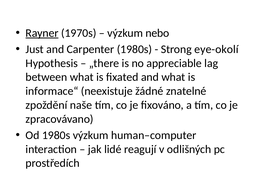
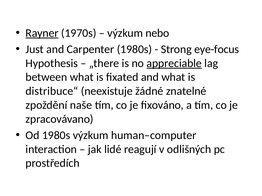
eye-okolí: eye-okolí -> eye-focus (217, 49)
appreciable underline: none -> present (174, 63)
informace“: informace“ -> distribuce“ (52, 91)
